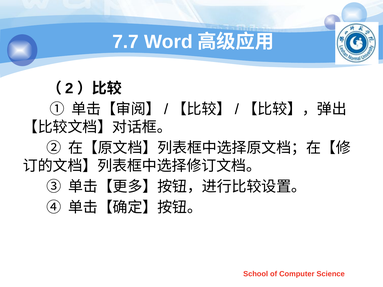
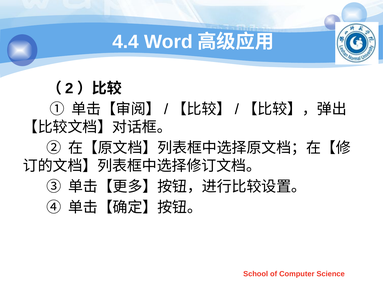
7.7: 7.7 -> 4.4 (126, 42)
